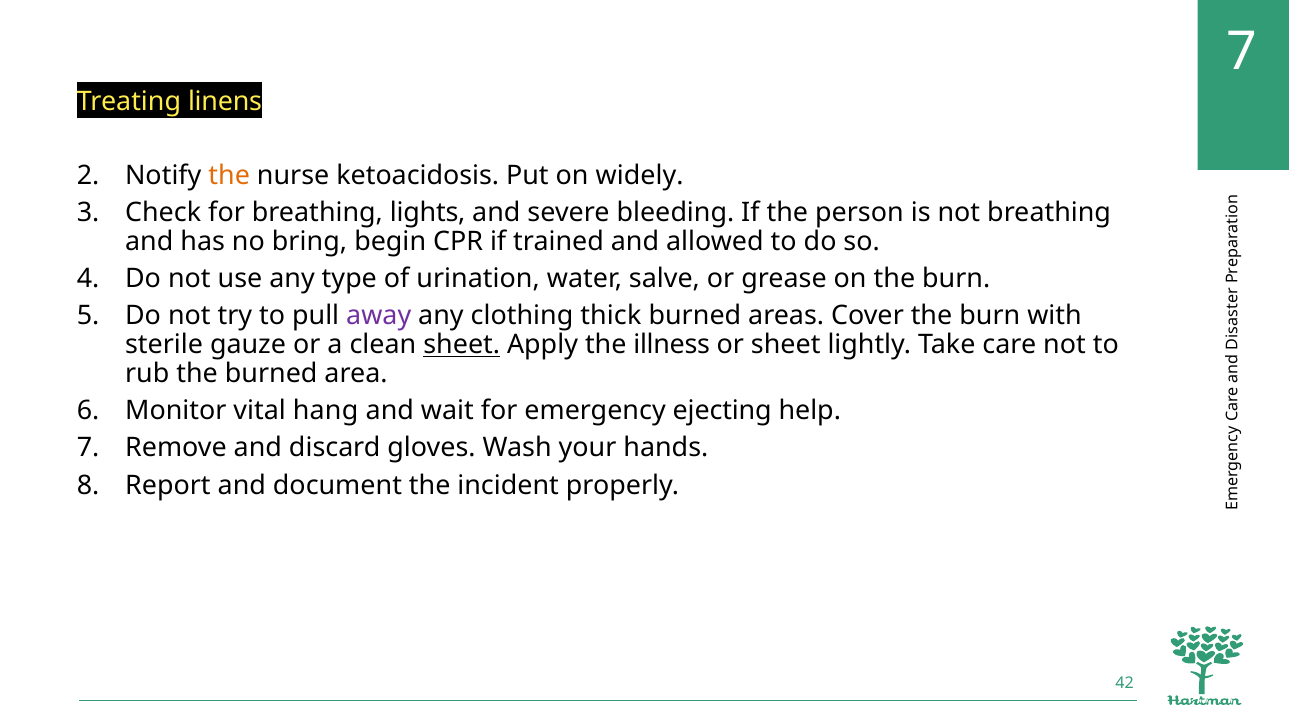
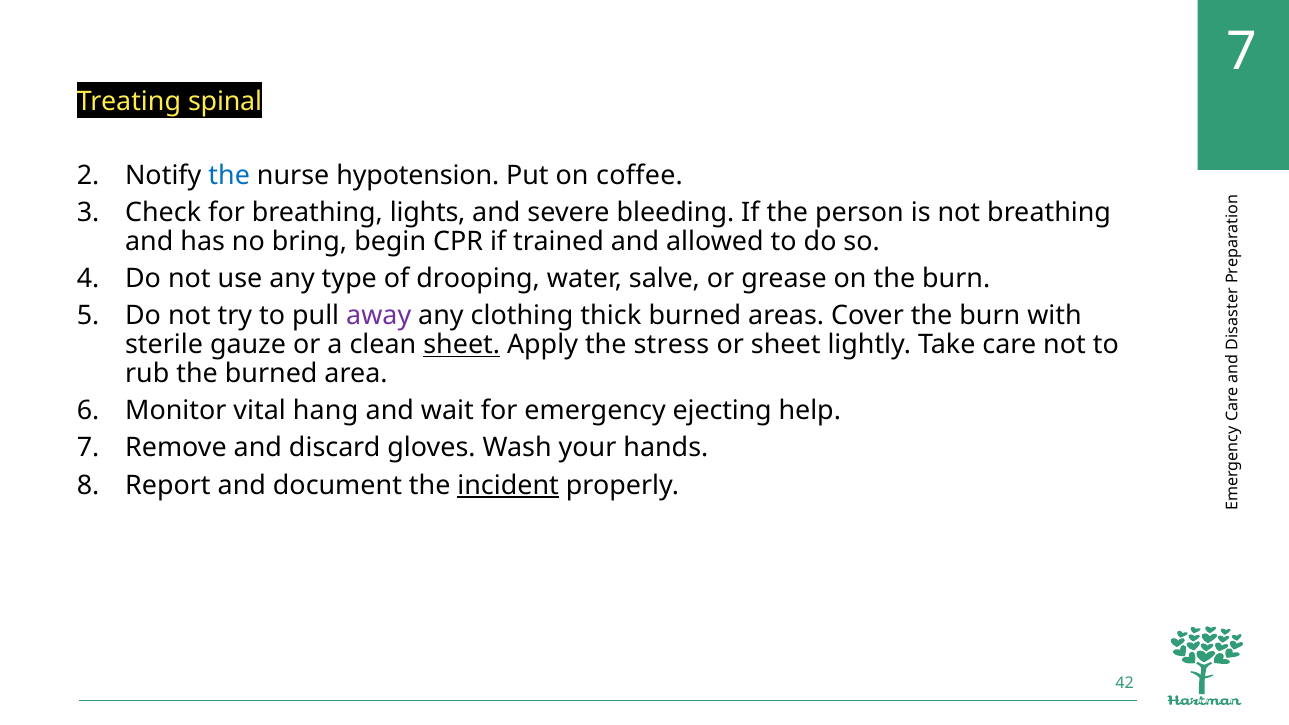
linens: linens -> spinal (225, 102)
the colour: orange -> blue (229, 176)
ketoacidosis: ketoacidosis -> hypotension (418, 176)
widely: widely -> coffee (640, 176)
urination: urination -> drooping (478, 279)
illness: illness -> stress (671, 345)
incident underline: none -> present (508, 485)
